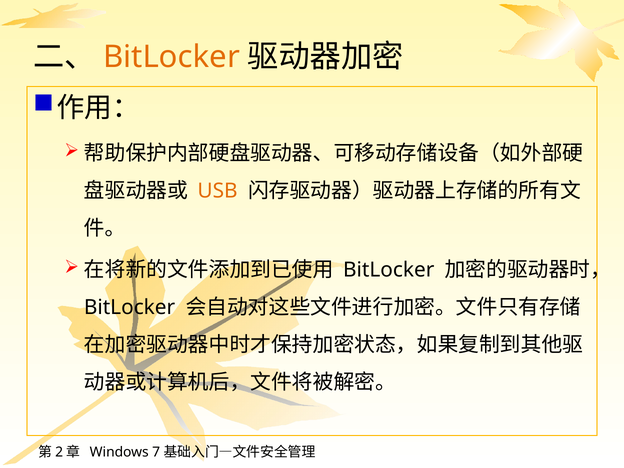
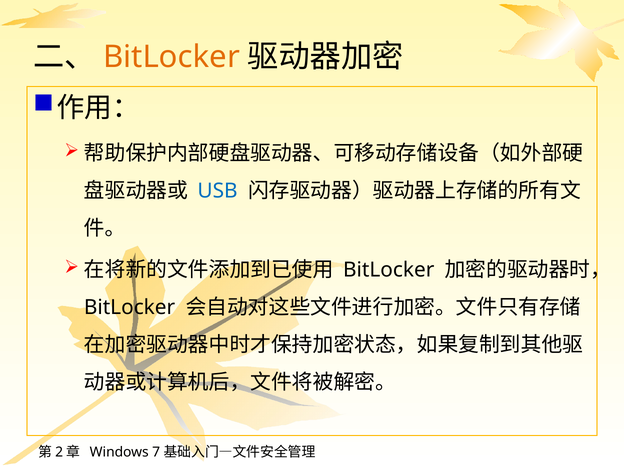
USB colour: orange -> blue (218, 191)
